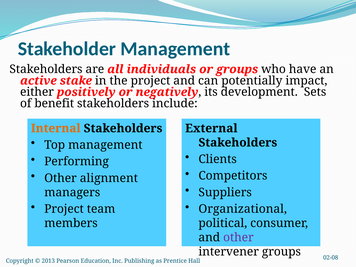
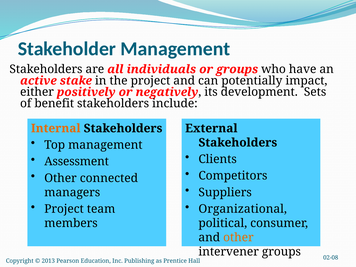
Performing: Performing -> Assessment (77, 162)
alignment: alignment -> connected (109, 178)
other colour: purple -> orange (238, 238)
